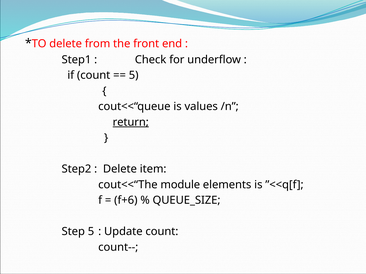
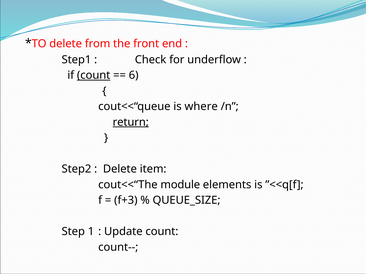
count underline: none -> present (94, 75)
5: 5 -> 6 (134, 75)
values: values -> where (201, 107)
f+6: f+6 -> f+3 (126, 201)
Step 5: 5 -> 1 (91, 232)
